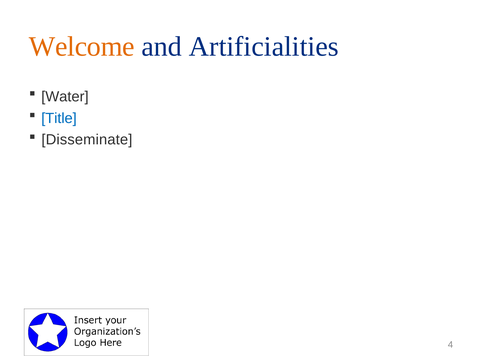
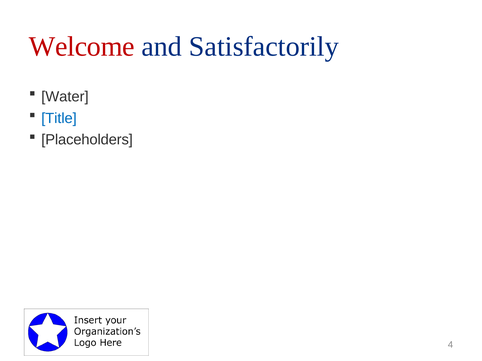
Welcome colour: orange -> red (82, 47)
Artificialities: Artificialities -> Satisfactorily (264, 47)
Disseminate: Disseminate -> Placeholders (87, 140)
